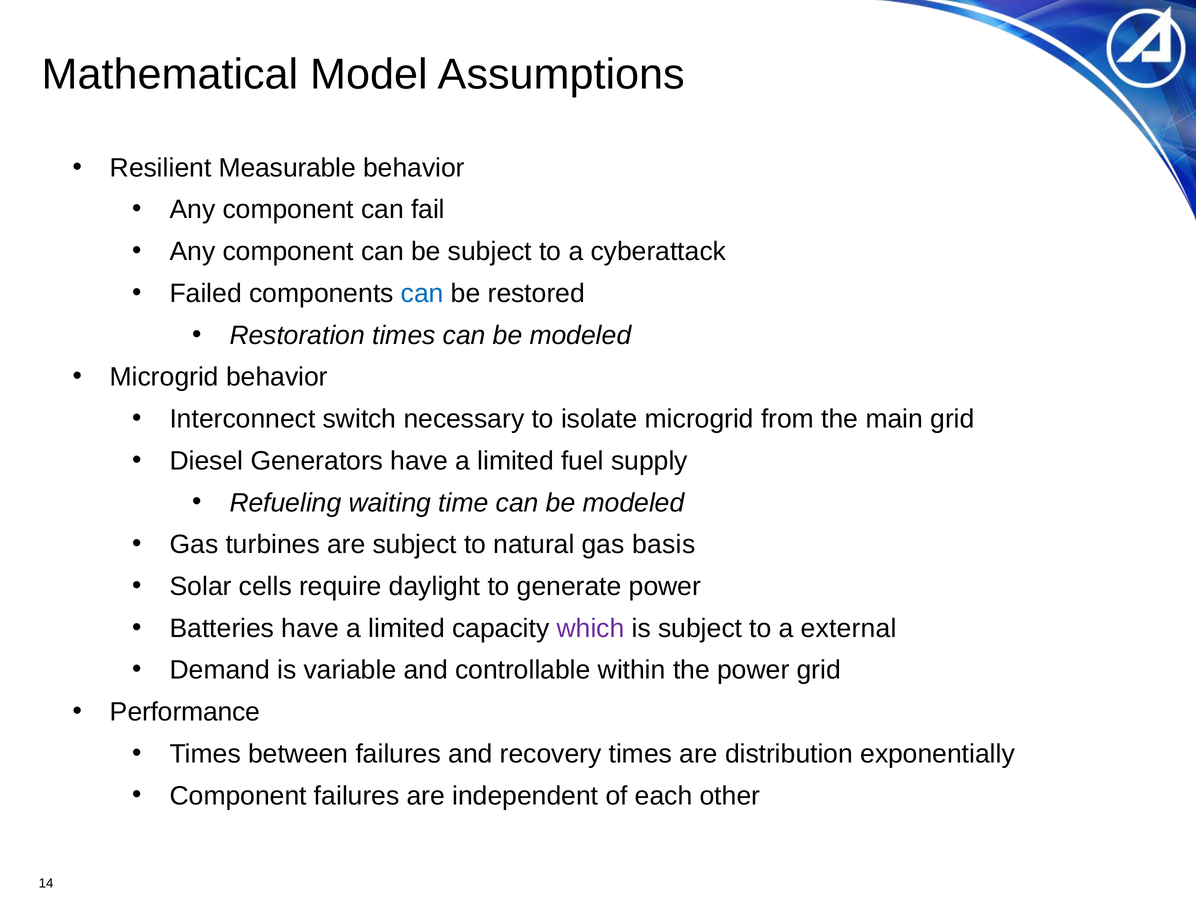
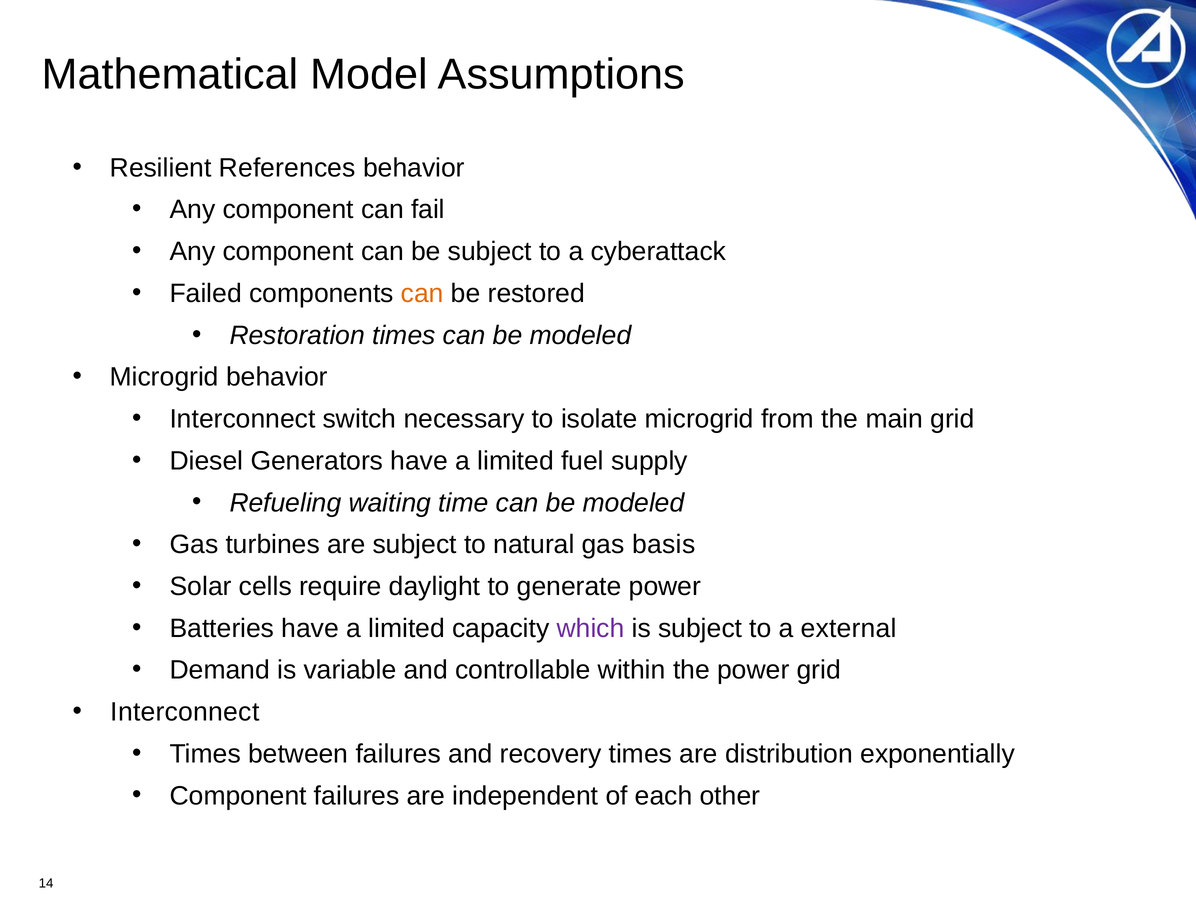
Measurable: Measurable -> References (287, 168)
can colour: blue -> orange (422, 293)
Performance: Performance -> Interconnect (185, 712)
